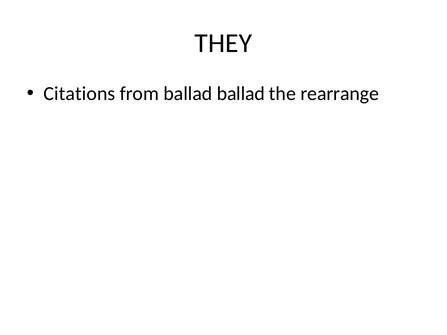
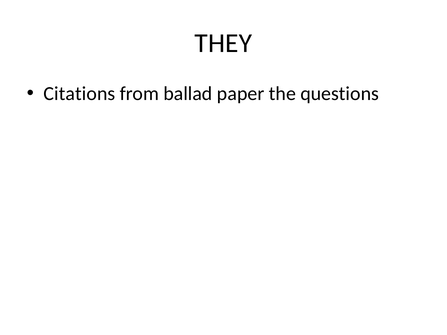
ballad ballad: ballad -> paper (241, 94)
rearrange: rearrange -> questions (340, 94)
